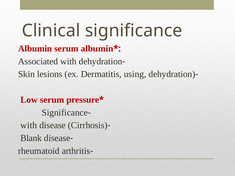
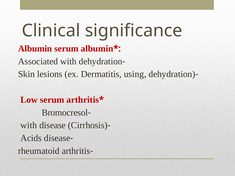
serum pressure: pressure -> arthritis (83, 100)
Significance: Significance -> Bromocresol (65, 113)
Blank: Blank -> Acids (31, 138)
